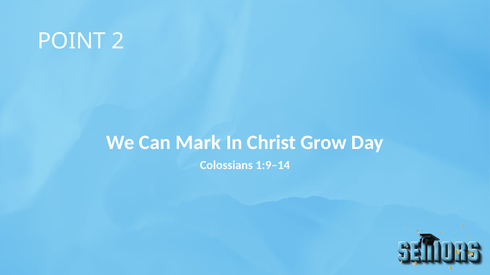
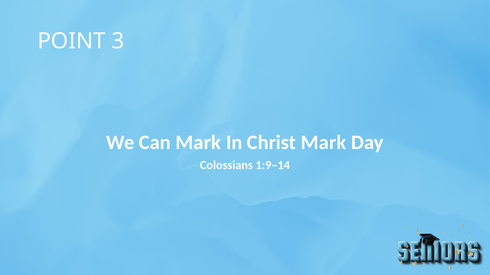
2: 2 -> 3 (118, 41)
Christ Grow: Grow -> Mark (323, 143)
